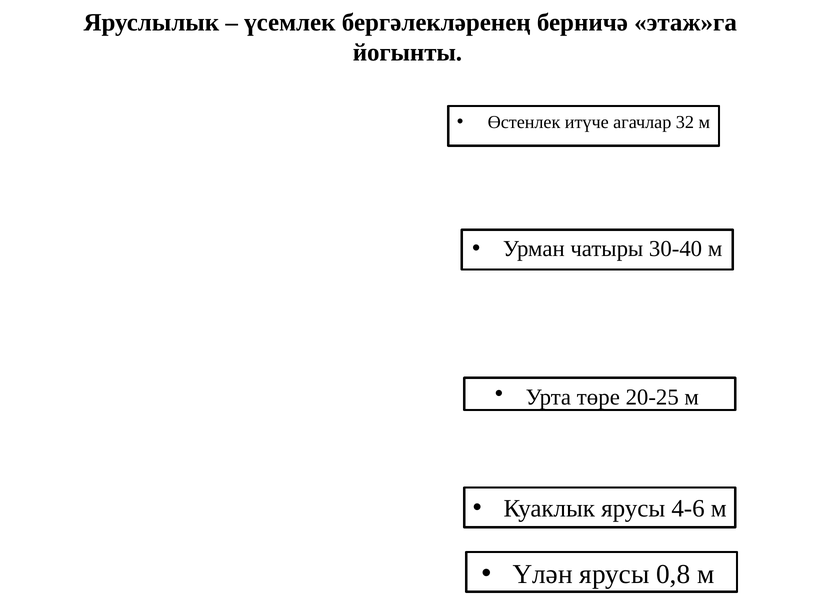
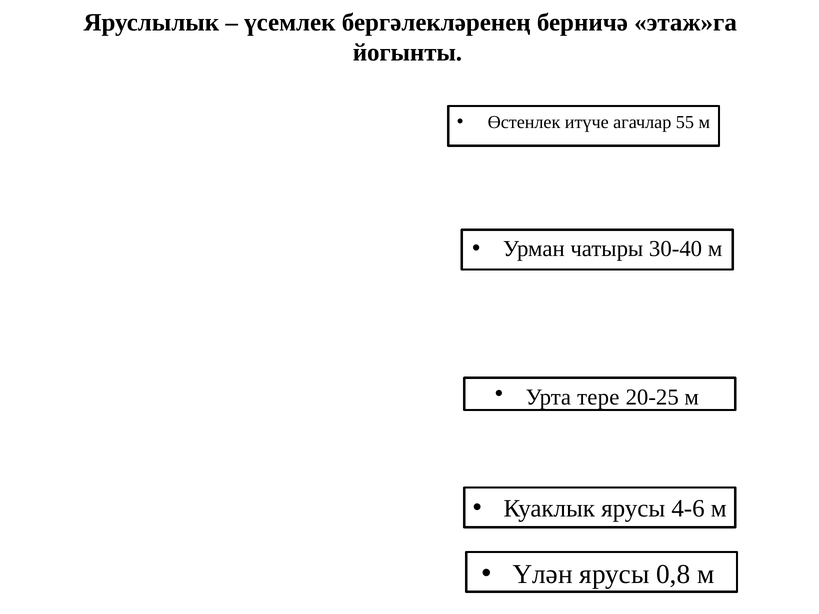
32: 32 -> 55 (685, 122)
төре: төре -> тере (598, 397)
